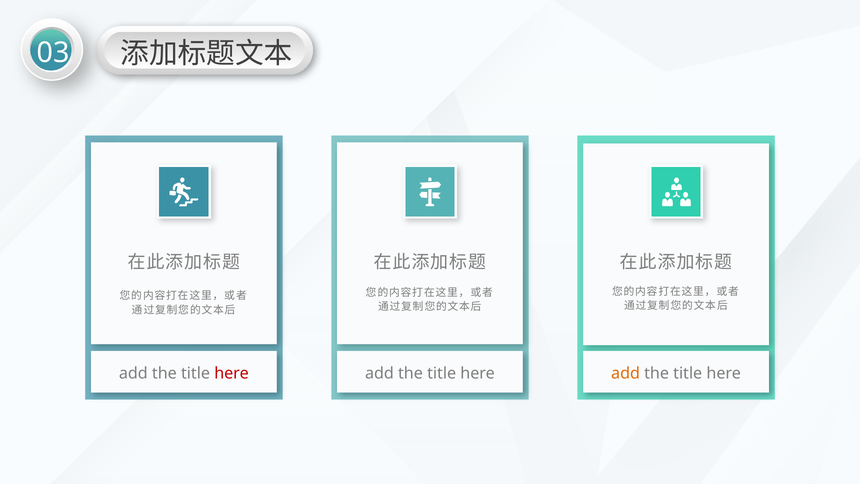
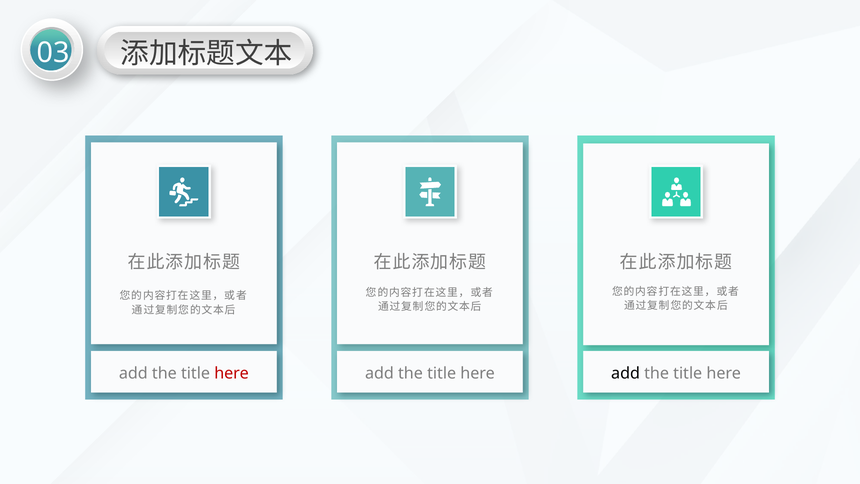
add colour: orange -> black (626, 373)
